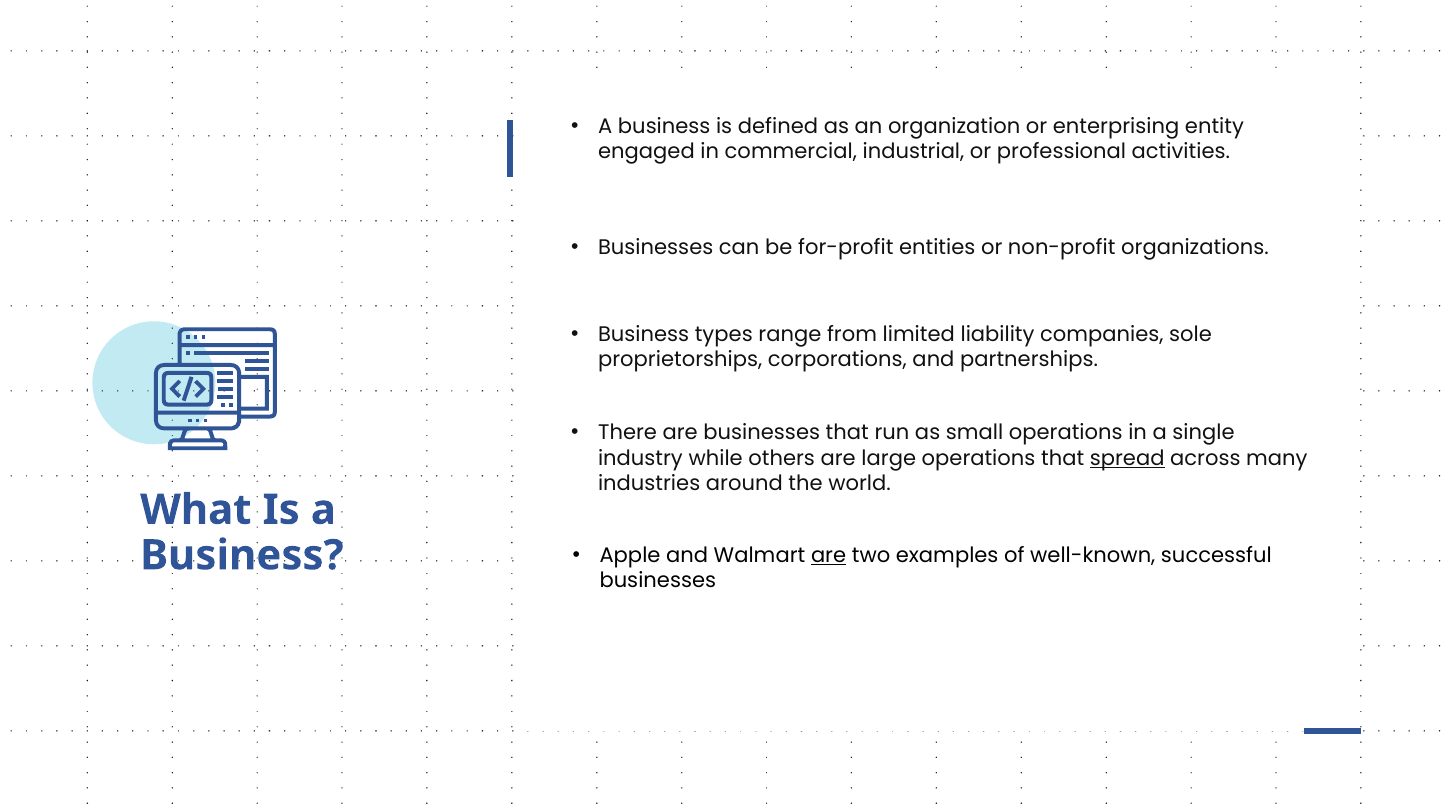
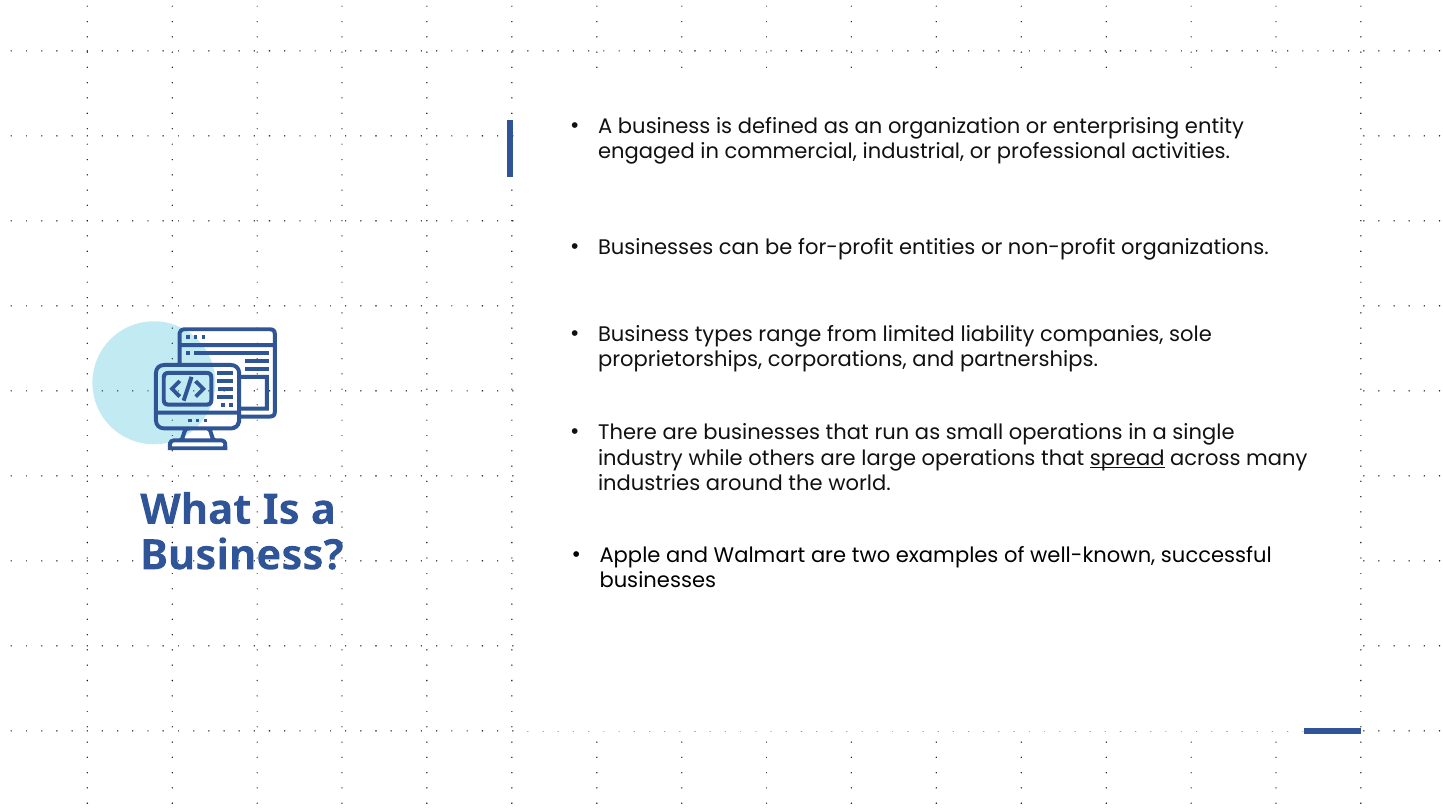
are underline: present -> none (829, 555)
